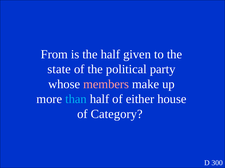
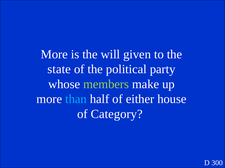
From: From -> More (54, 54)
the half: half -> will (110, 54)
members colour: pink -> light green (106, 84)
